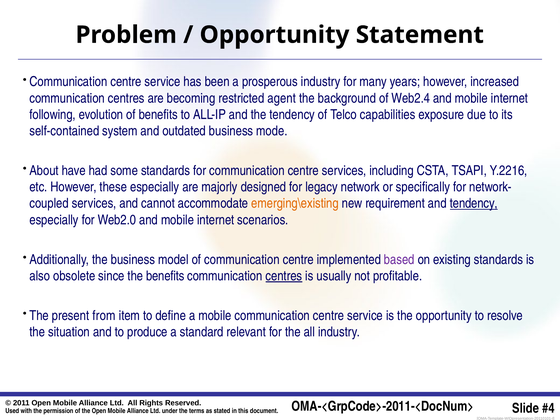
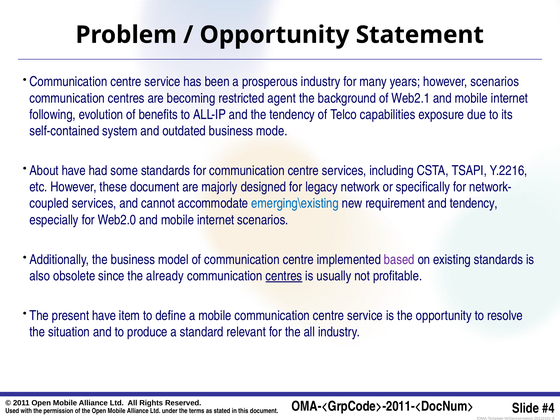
however increased: increased -> scenarios (495, 82)
Web2.4: Web2.4 -> Web2.1 (411, 98)
these especially: especially -> document (155, 187)
emerging\existing colour: orange -> blue (295, 203)
tendency underline: present -> none (474, 203)
the benefits: benefits -> already (165, 276)
present from: from -> have (104, 316)
